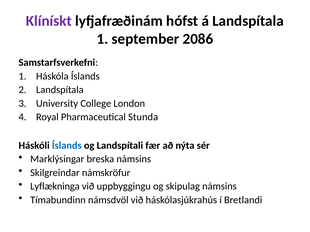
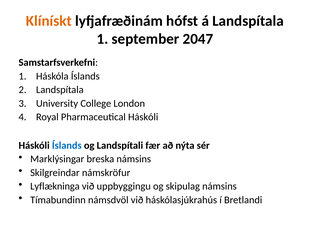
Klínískt colour: purple -> orange (49, 21)
2086: 2086 -> 2047 (198, 39)
Pharmaceutical Stunda: Stunda -> Háskóli (143, 117)
